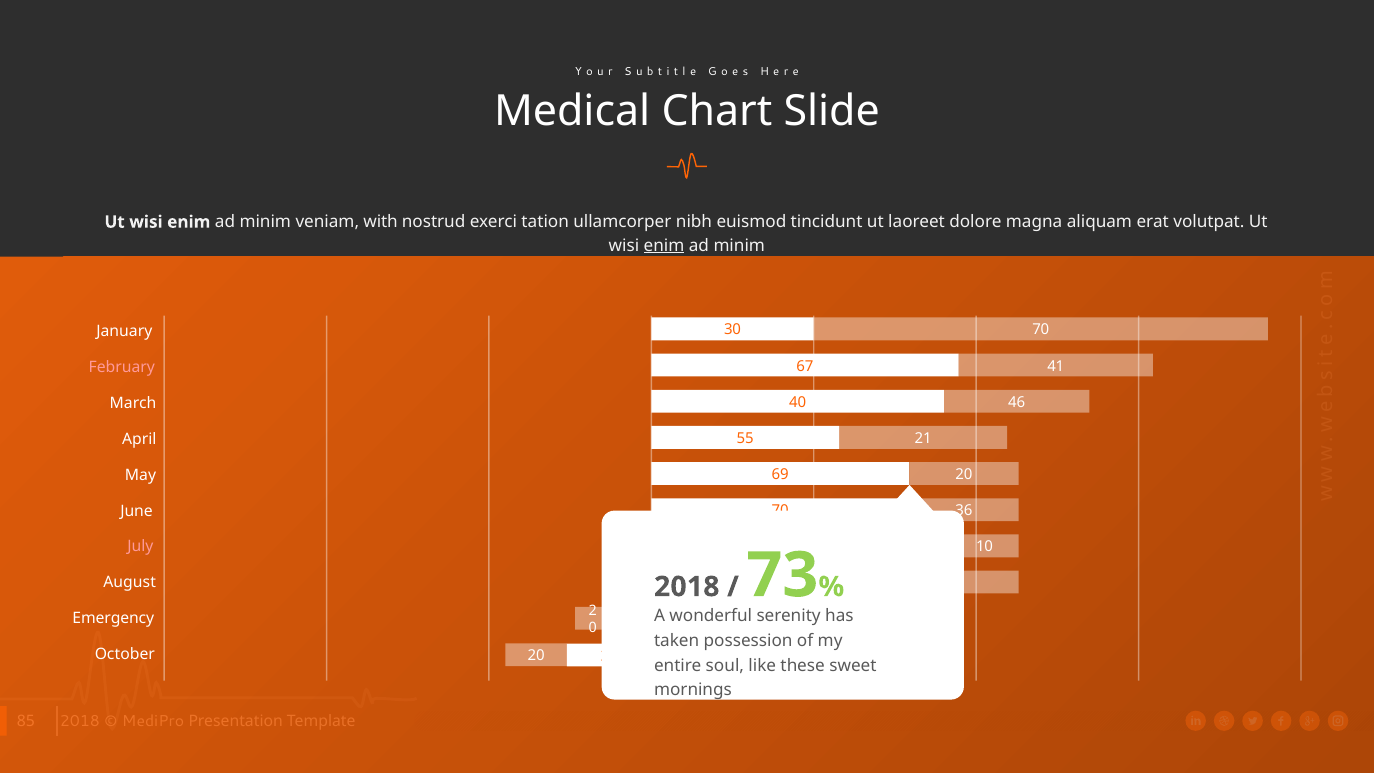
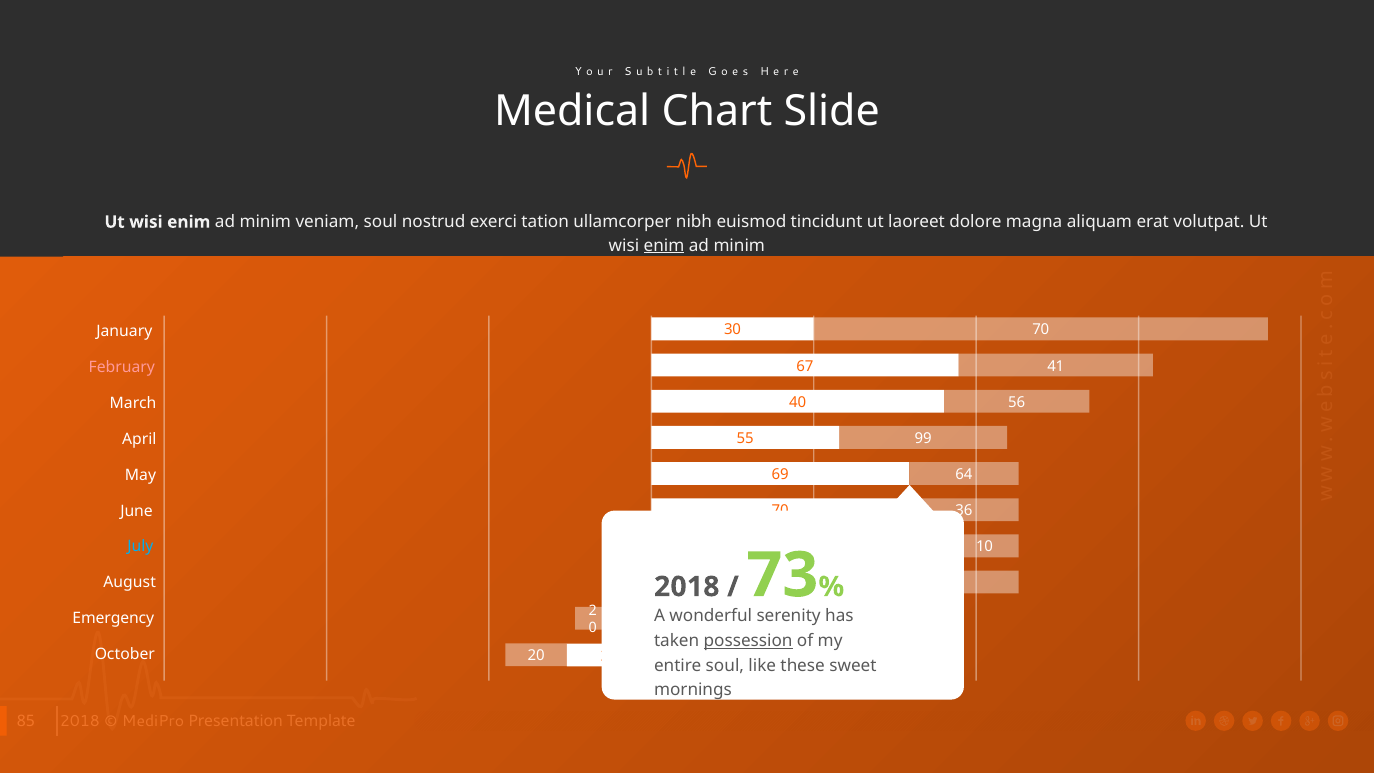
veniam with: with -> soul (380, 222)
46: 46 -> 56 (1017, 402)
21: 21 -> 99 (923, 438)
69 20: 20 -> 64 (964, 475)
July colour: pink -> light blue (140, 547)
possession underline: none -> present (748, 641)
